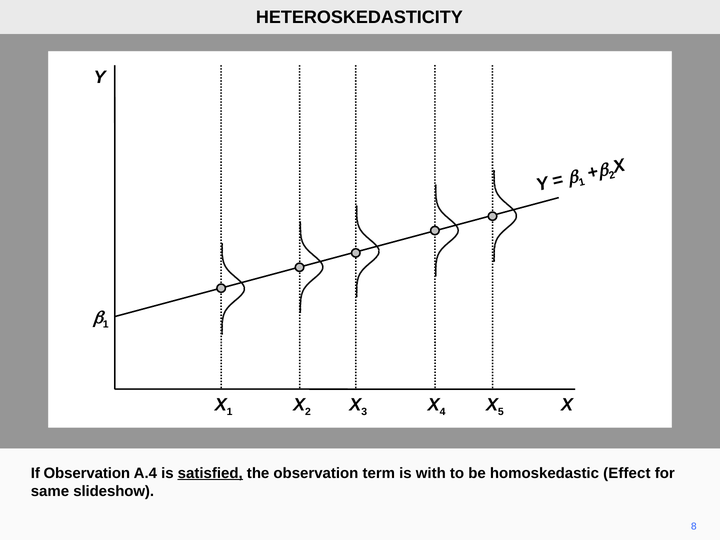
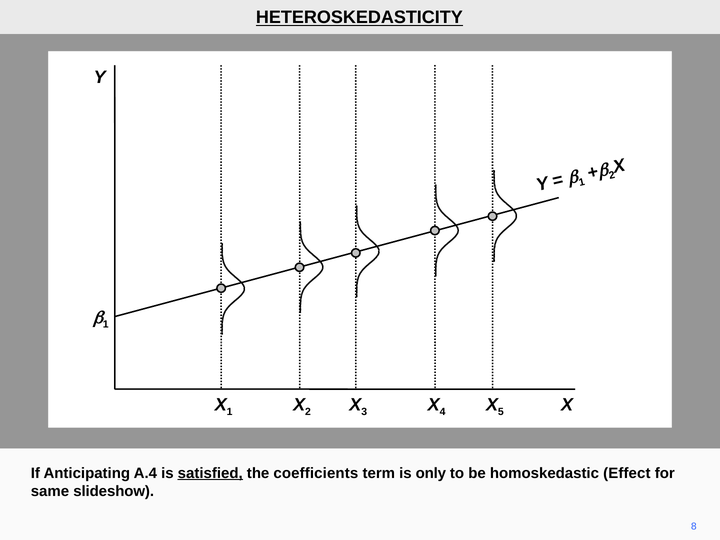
HETEROSKEDASTICITY underline: none -> present (359, 18)
If Observation: Observation -> Anticipating (87, 473)
the observation: observation -> coefficients (316, 473)
with: with -> only (431, 473)
